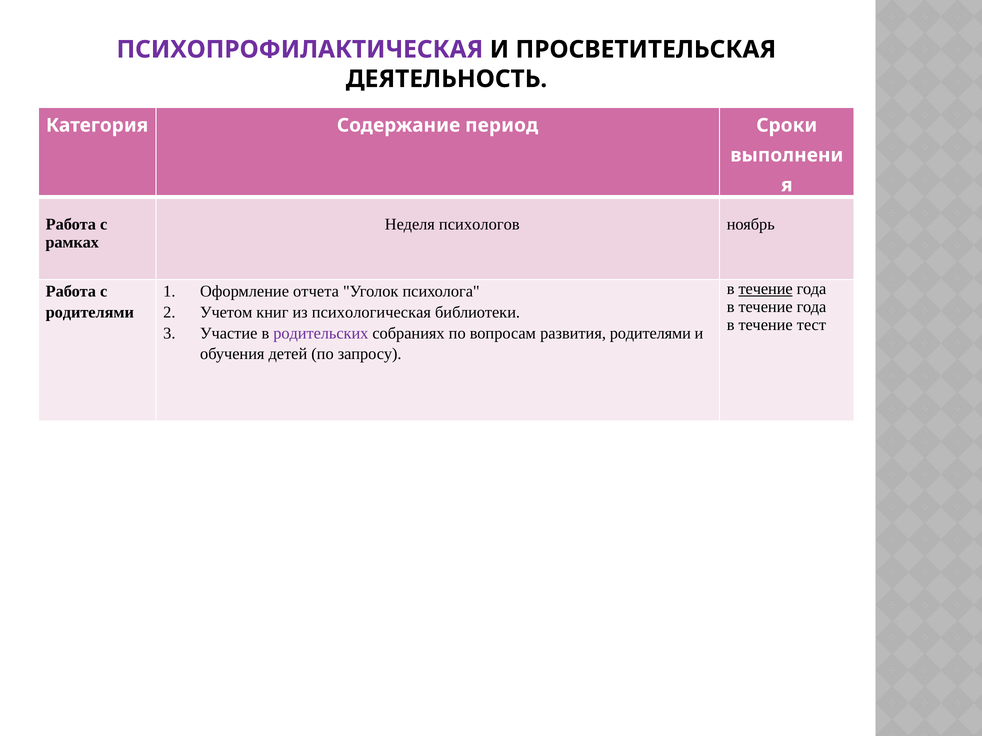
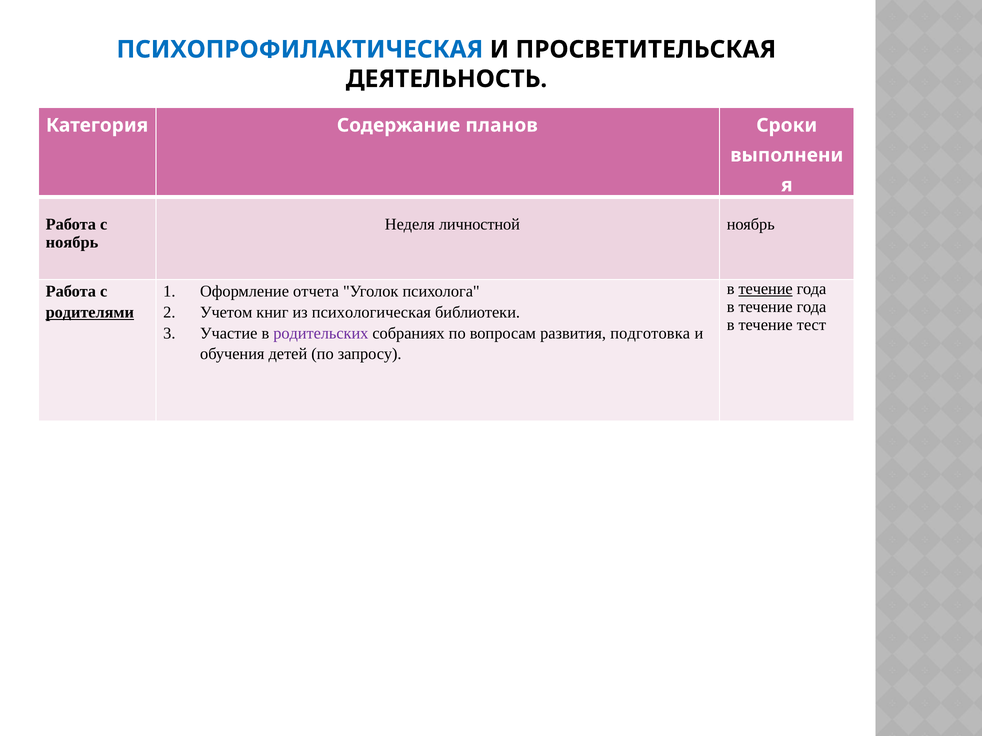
ПСИХОПРОФИЛАКТИЧЕСКАЯ colour: purple -> blue (300, 50)
период: период -> планов (502, 125)
психологов: психологов -> личностной (479, 224)
рамках: рамках -> ноябрь (72, 243)
родителями underline: none -> present (90, 313)
развития родителями: родителями -> подготовка (650, 333)
